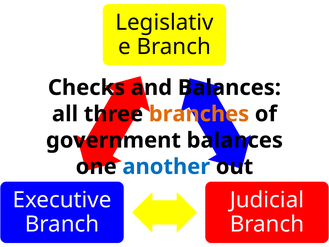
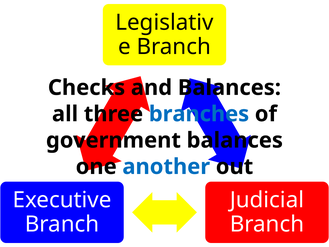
branches colour: orange -> blue (199, 114)
